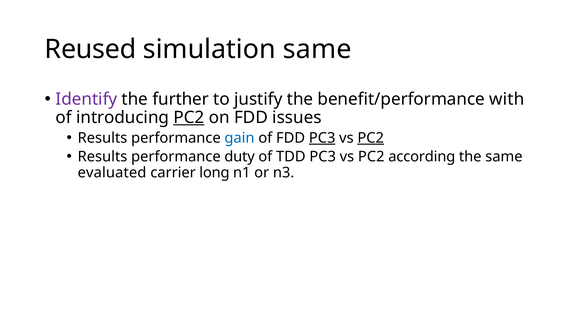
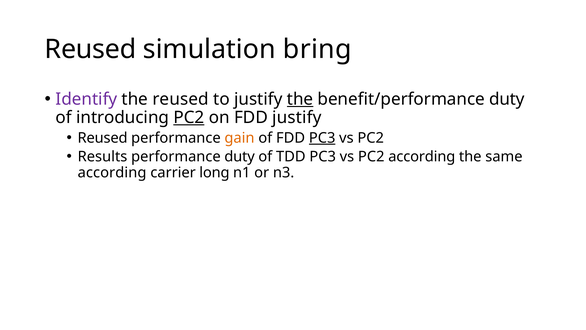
simulation same: same -> bring (317, 49)
the further: further -> reused (181, 99)
the underline: none -> present (300, 99)
benefit/performance with: with -> duty (507, 99)
FDD issues: issues -> justify (297, 117)
Results: Results -> Reused (103, 138)
gain colour: blue -> orange (239, 138)
PC2 underline: present -> none (371, 138)
evaluated: evaluated -> according (112, 172)
